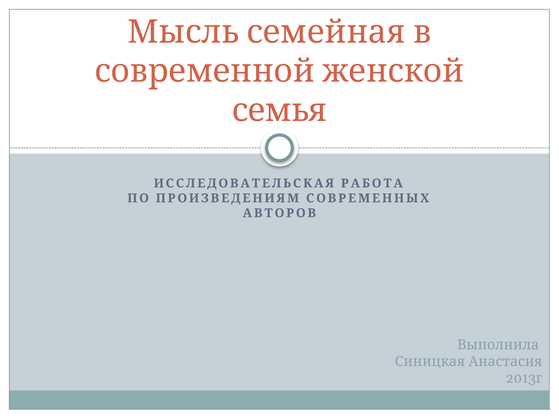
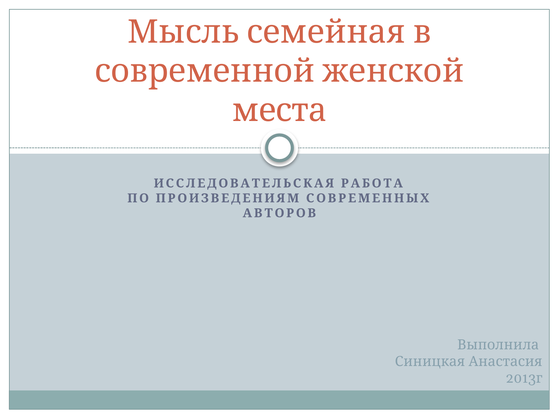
семья: семья -> места (280, 110)
